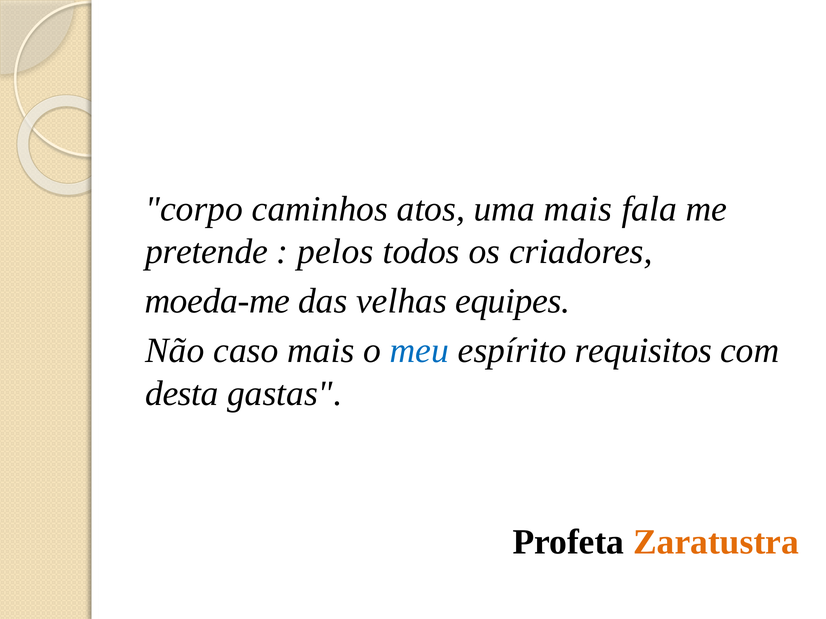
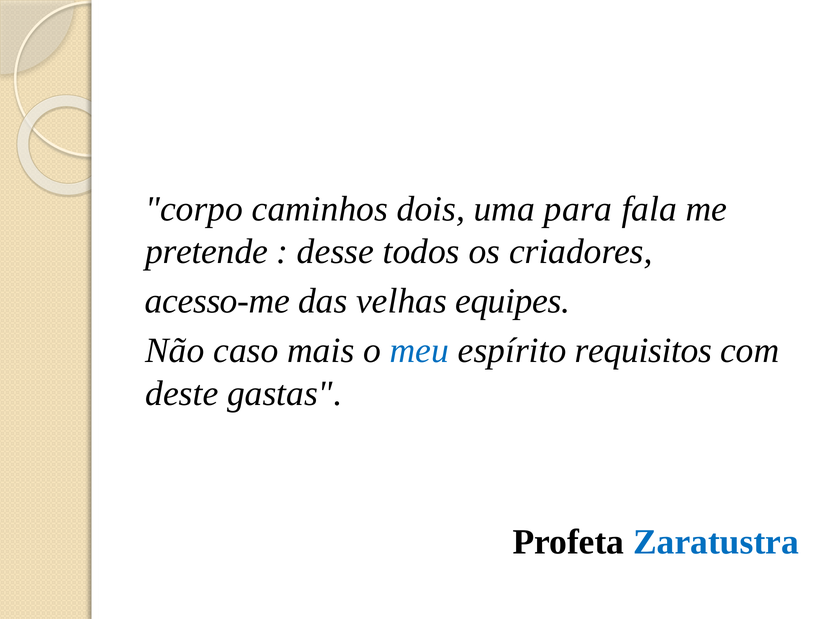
atos: atos -> dois (431, 209)
uma mais: mais -> para (578, 209)
pelos: pelos -> desse (335, 252)
moeda-me: moeda-me -> acesso-me (217, 301)
desta: desta -> deste (182, 394)
Zaratustra colour: orange -> blue (716, 543)
